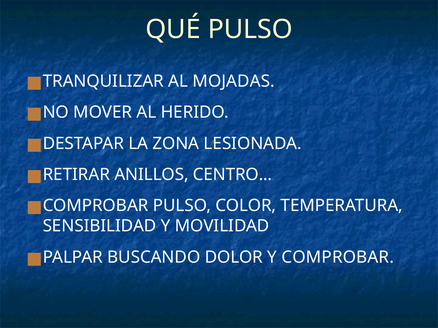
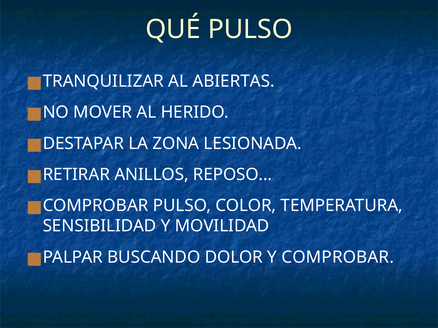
MOJADAS: MOJADAS -> ABIERTAS (234, 81)
CENTRO: CENTRO -> REPOSO (233, 175)
